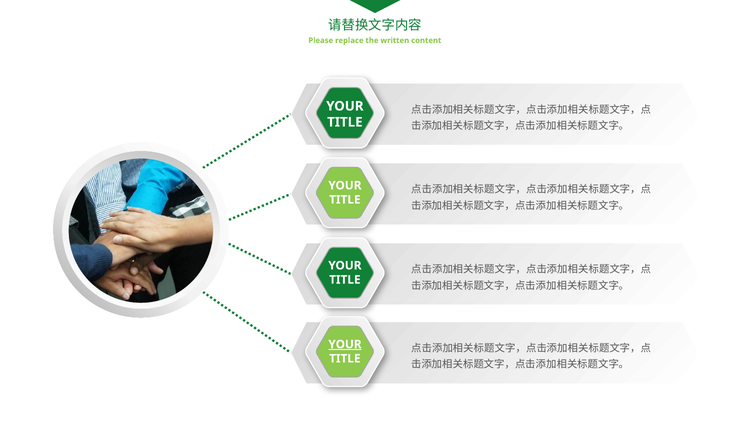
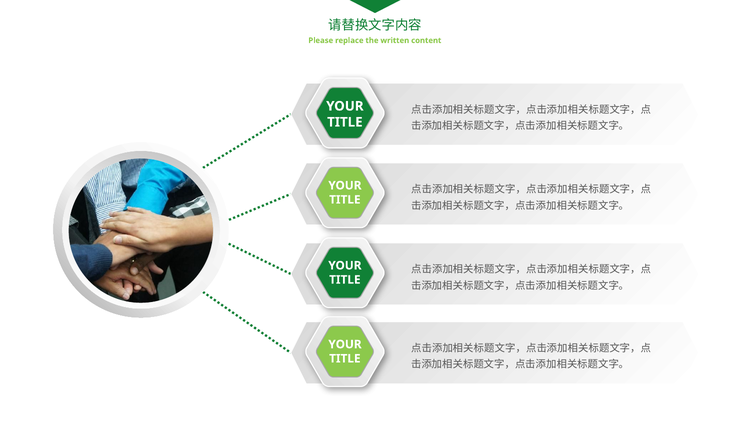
YOUR underline: present -> none (345, 344)
